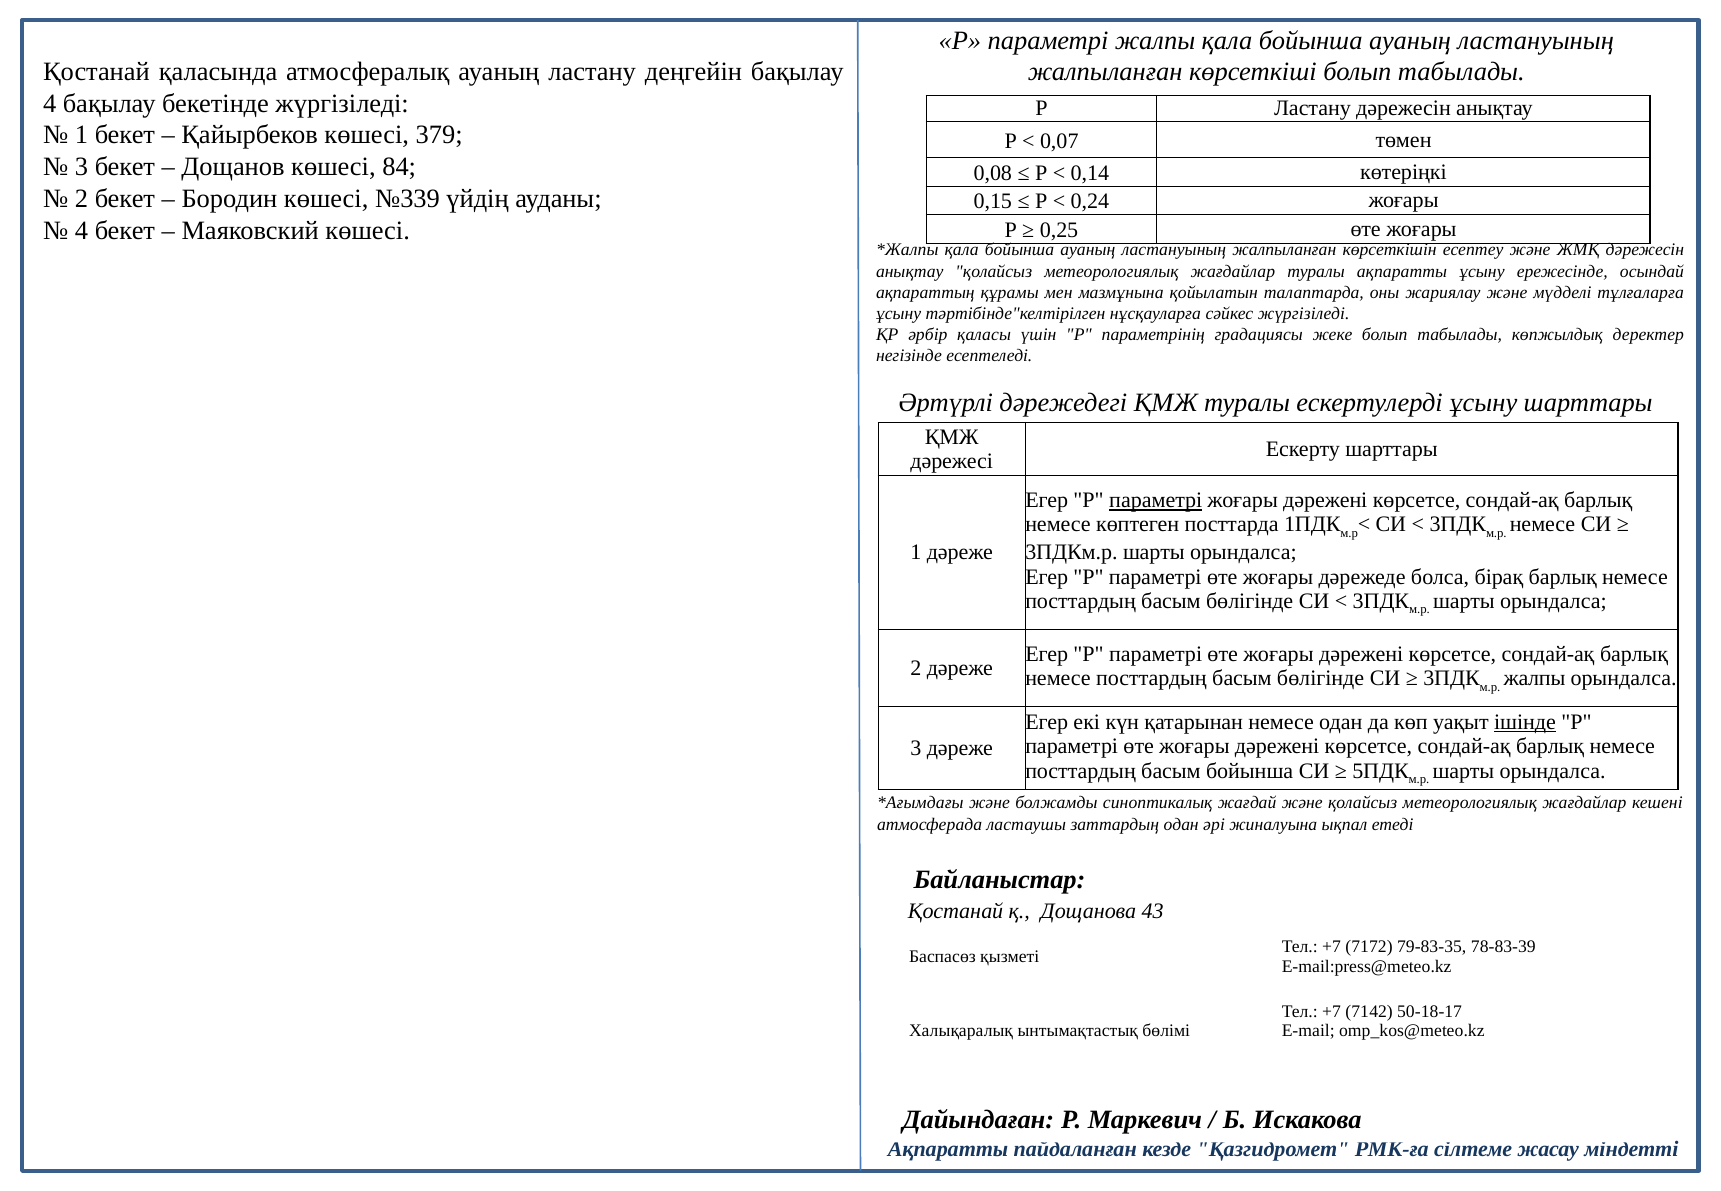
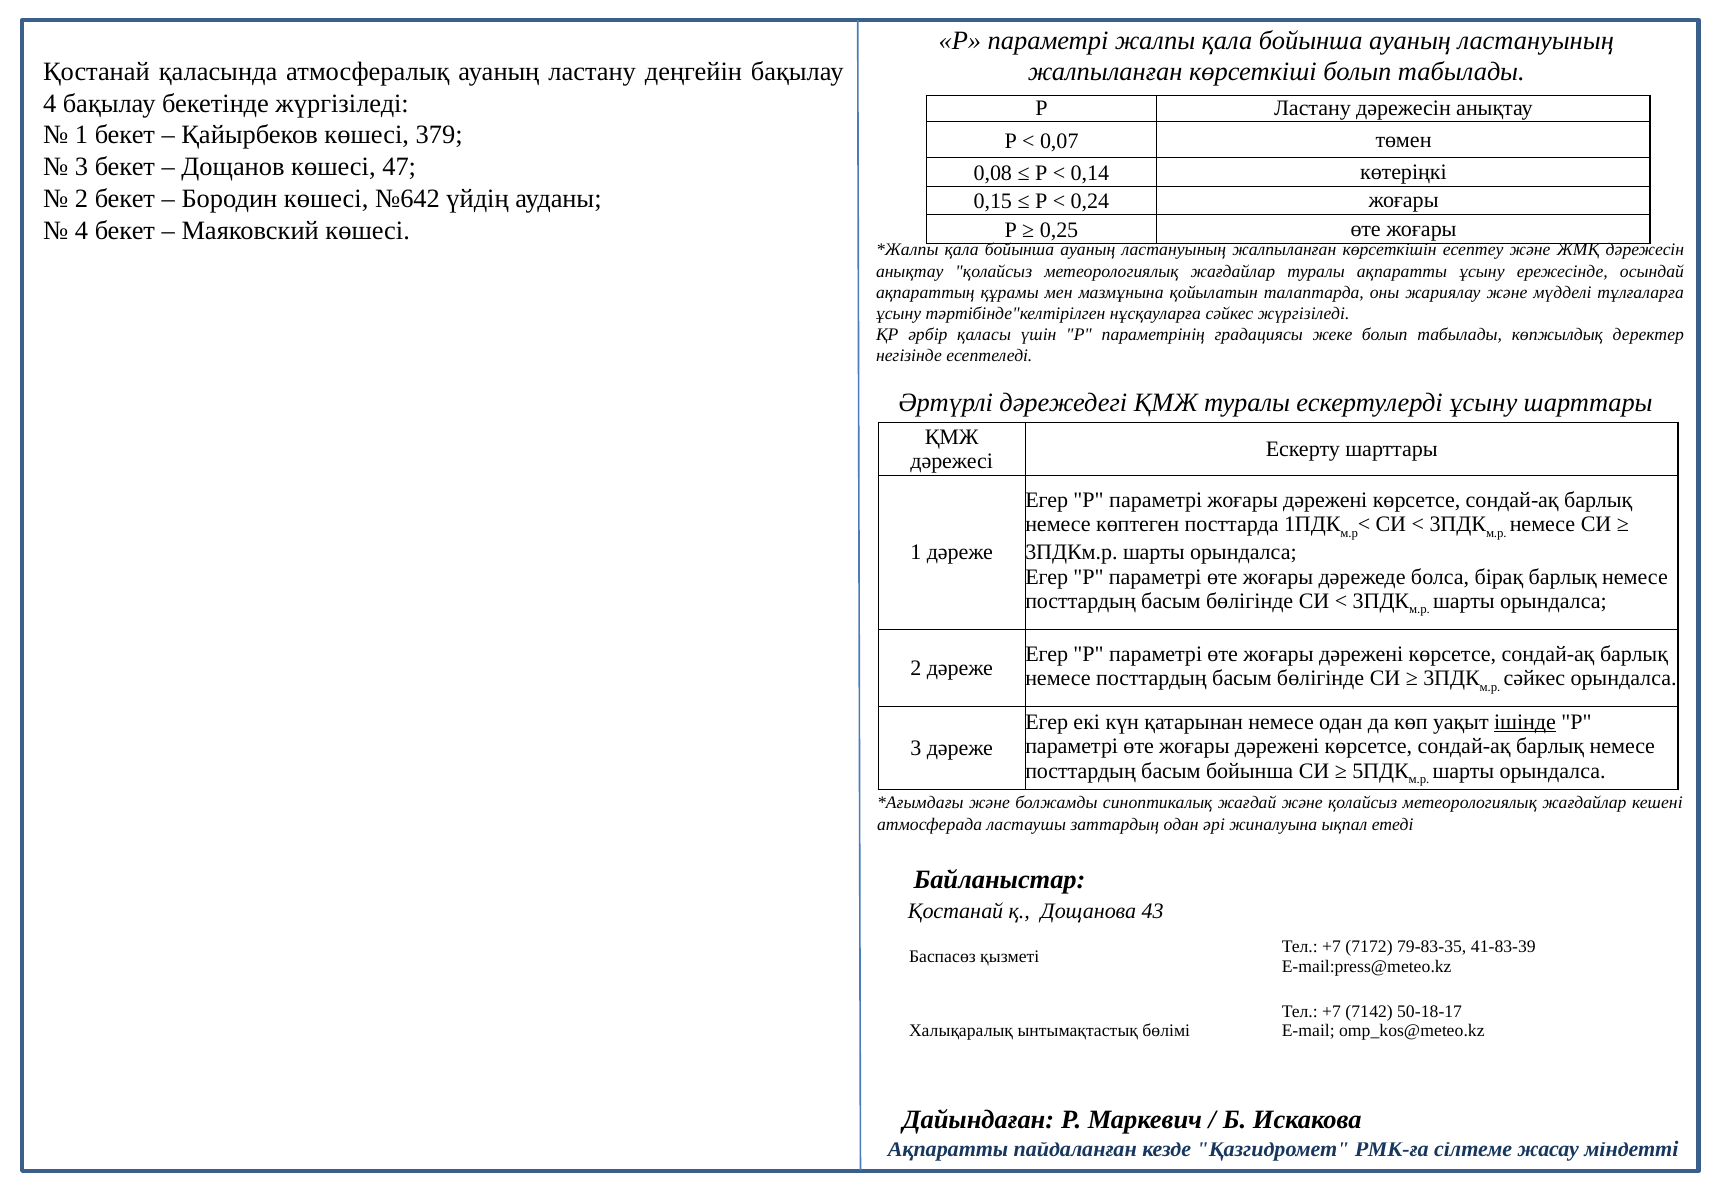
84: 84 -> 47 (399, 167)
№339: №339 -> №642 (407, 199)
параметрі underline: present -> none (1156, 501)
жалпы: жалпы -> сәйкес (1534, 679)
78-83-39: 78-83-39 -> 41-83-39 (1503, 948)
